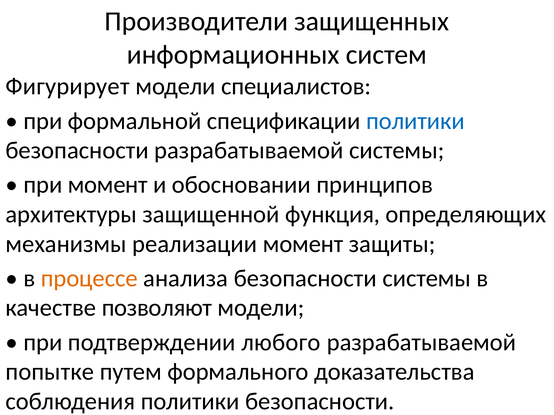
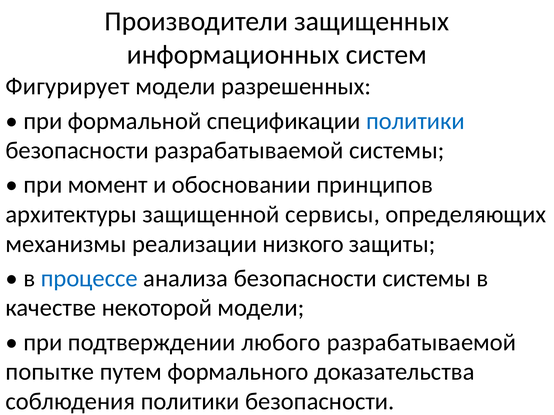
специалистов: специалистов -> разрешенных (296, 87)
функция: функция -> сервисы (333, 215)
реализации момент: момент -> низкого (303, 244)
процессе colour: orange -> blue (89, 279)
позволяют: позволяют -> некоторой (157, 308)
